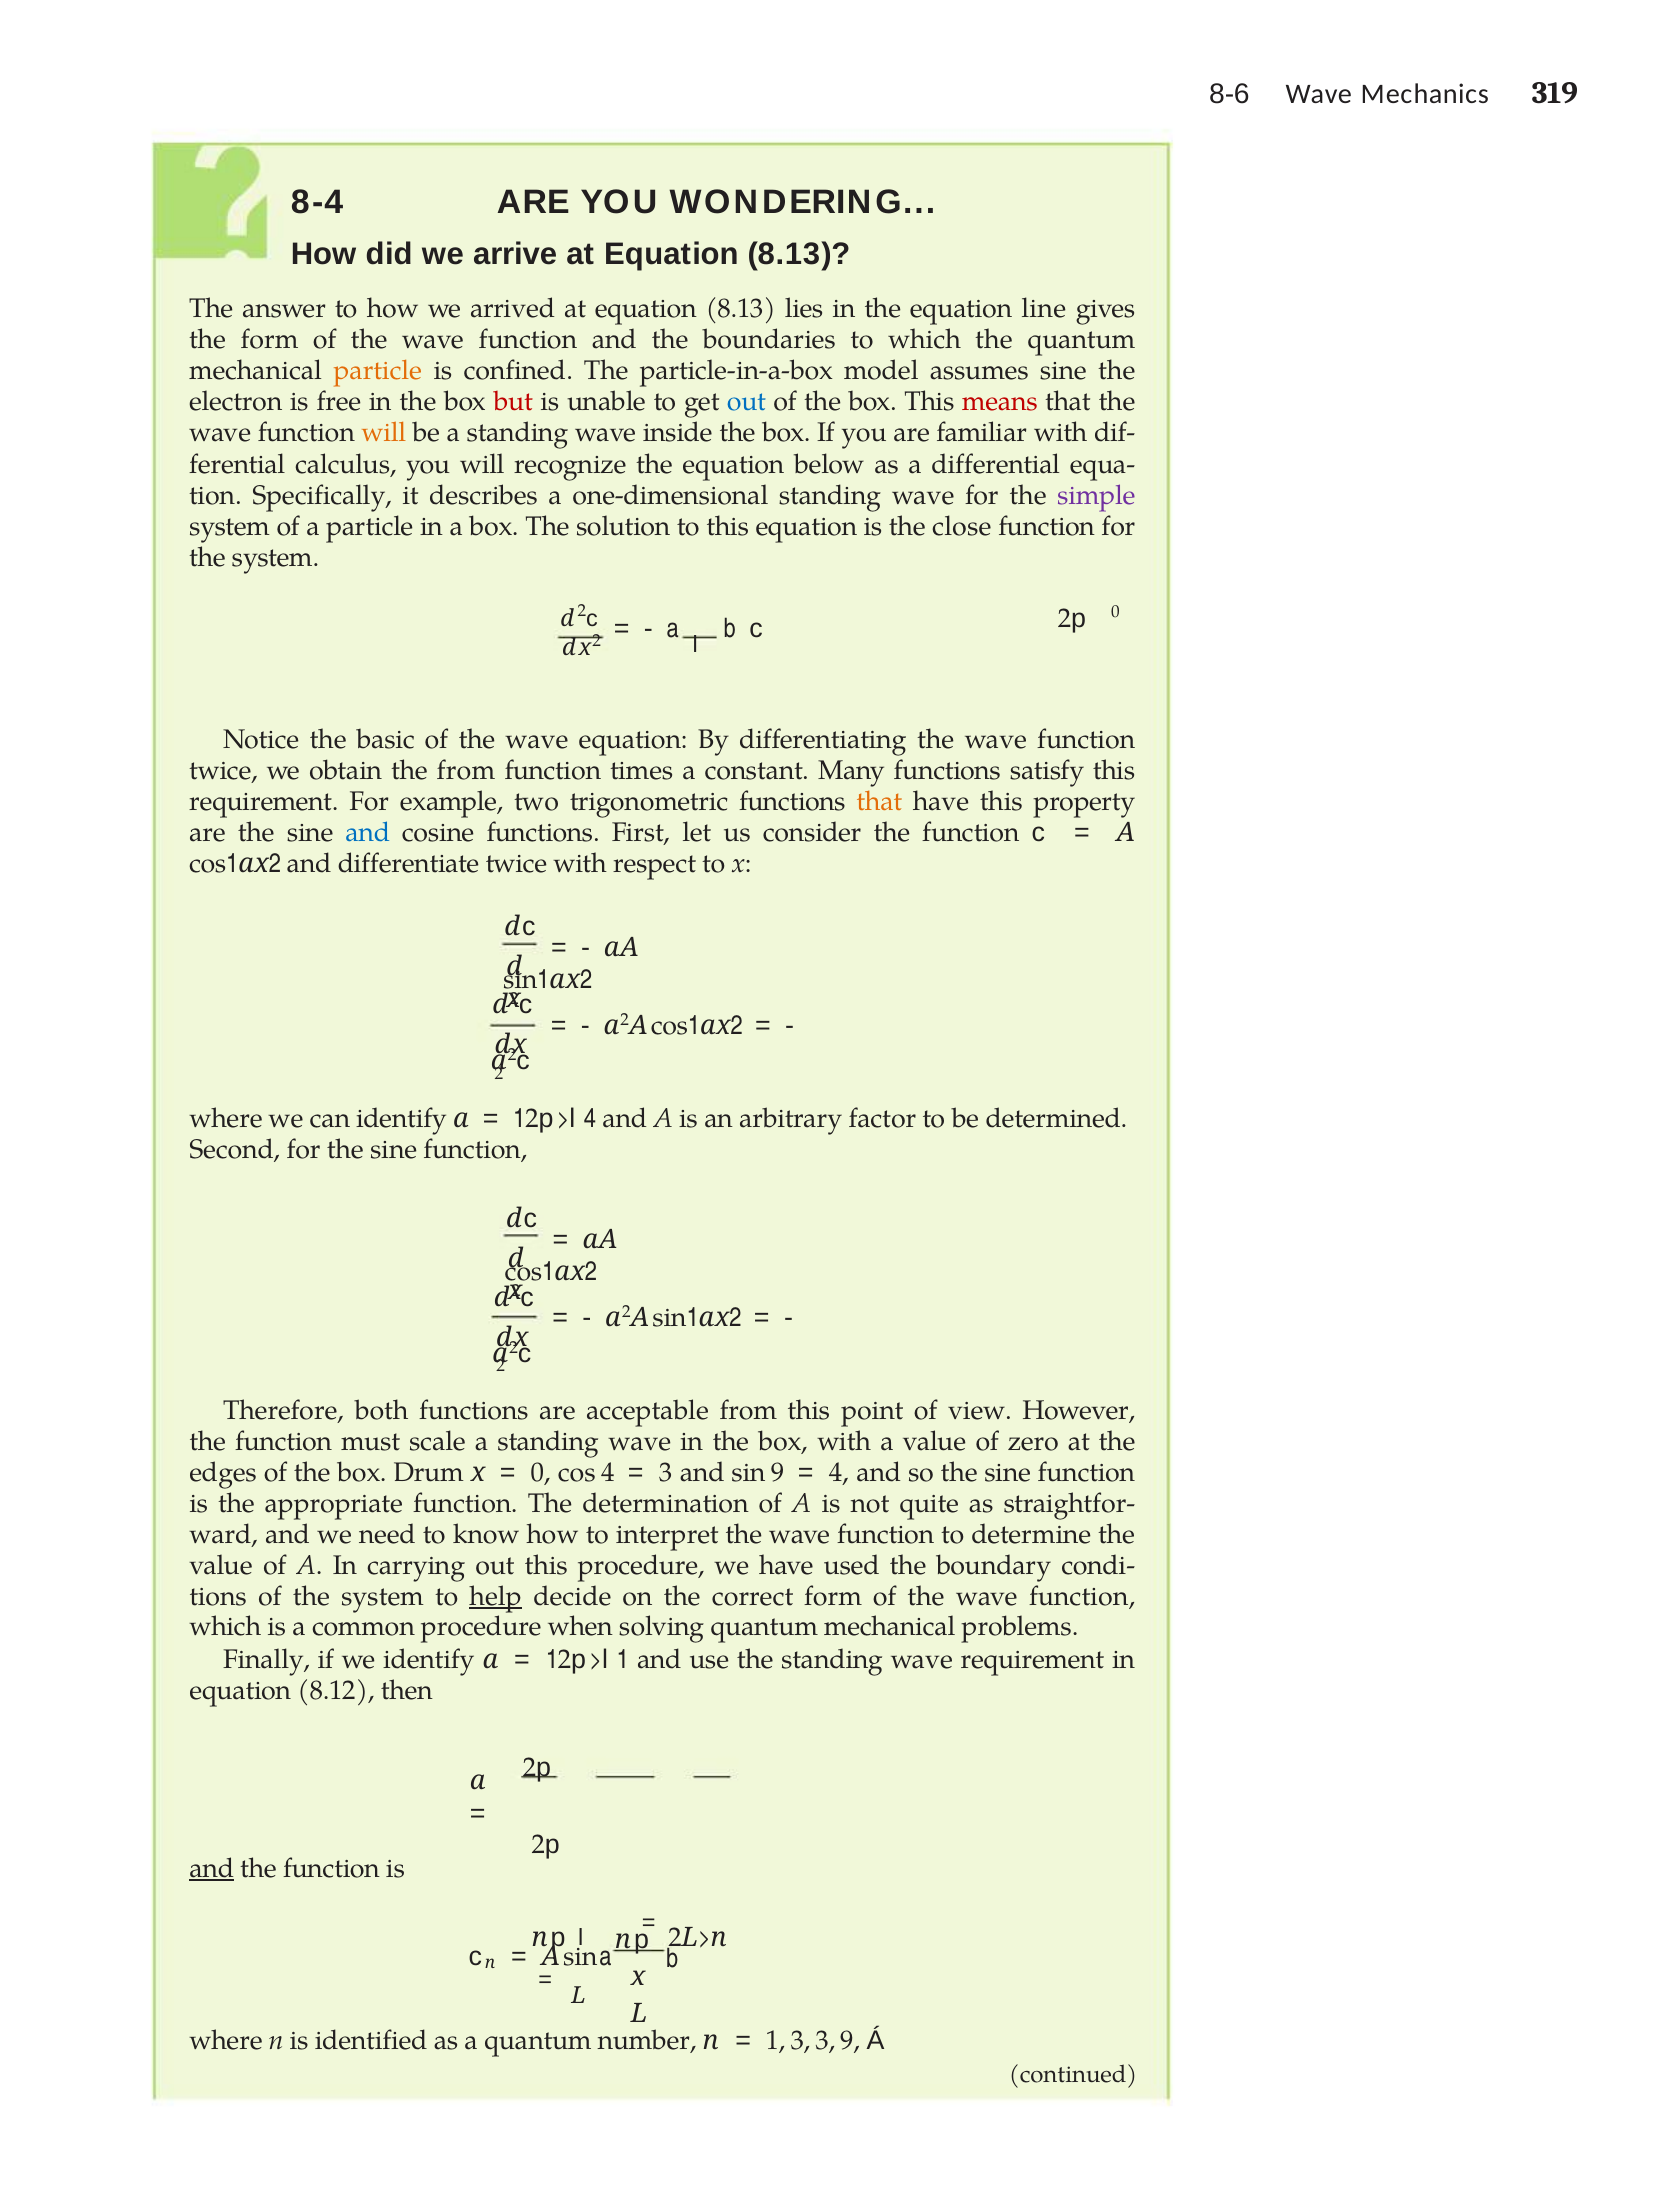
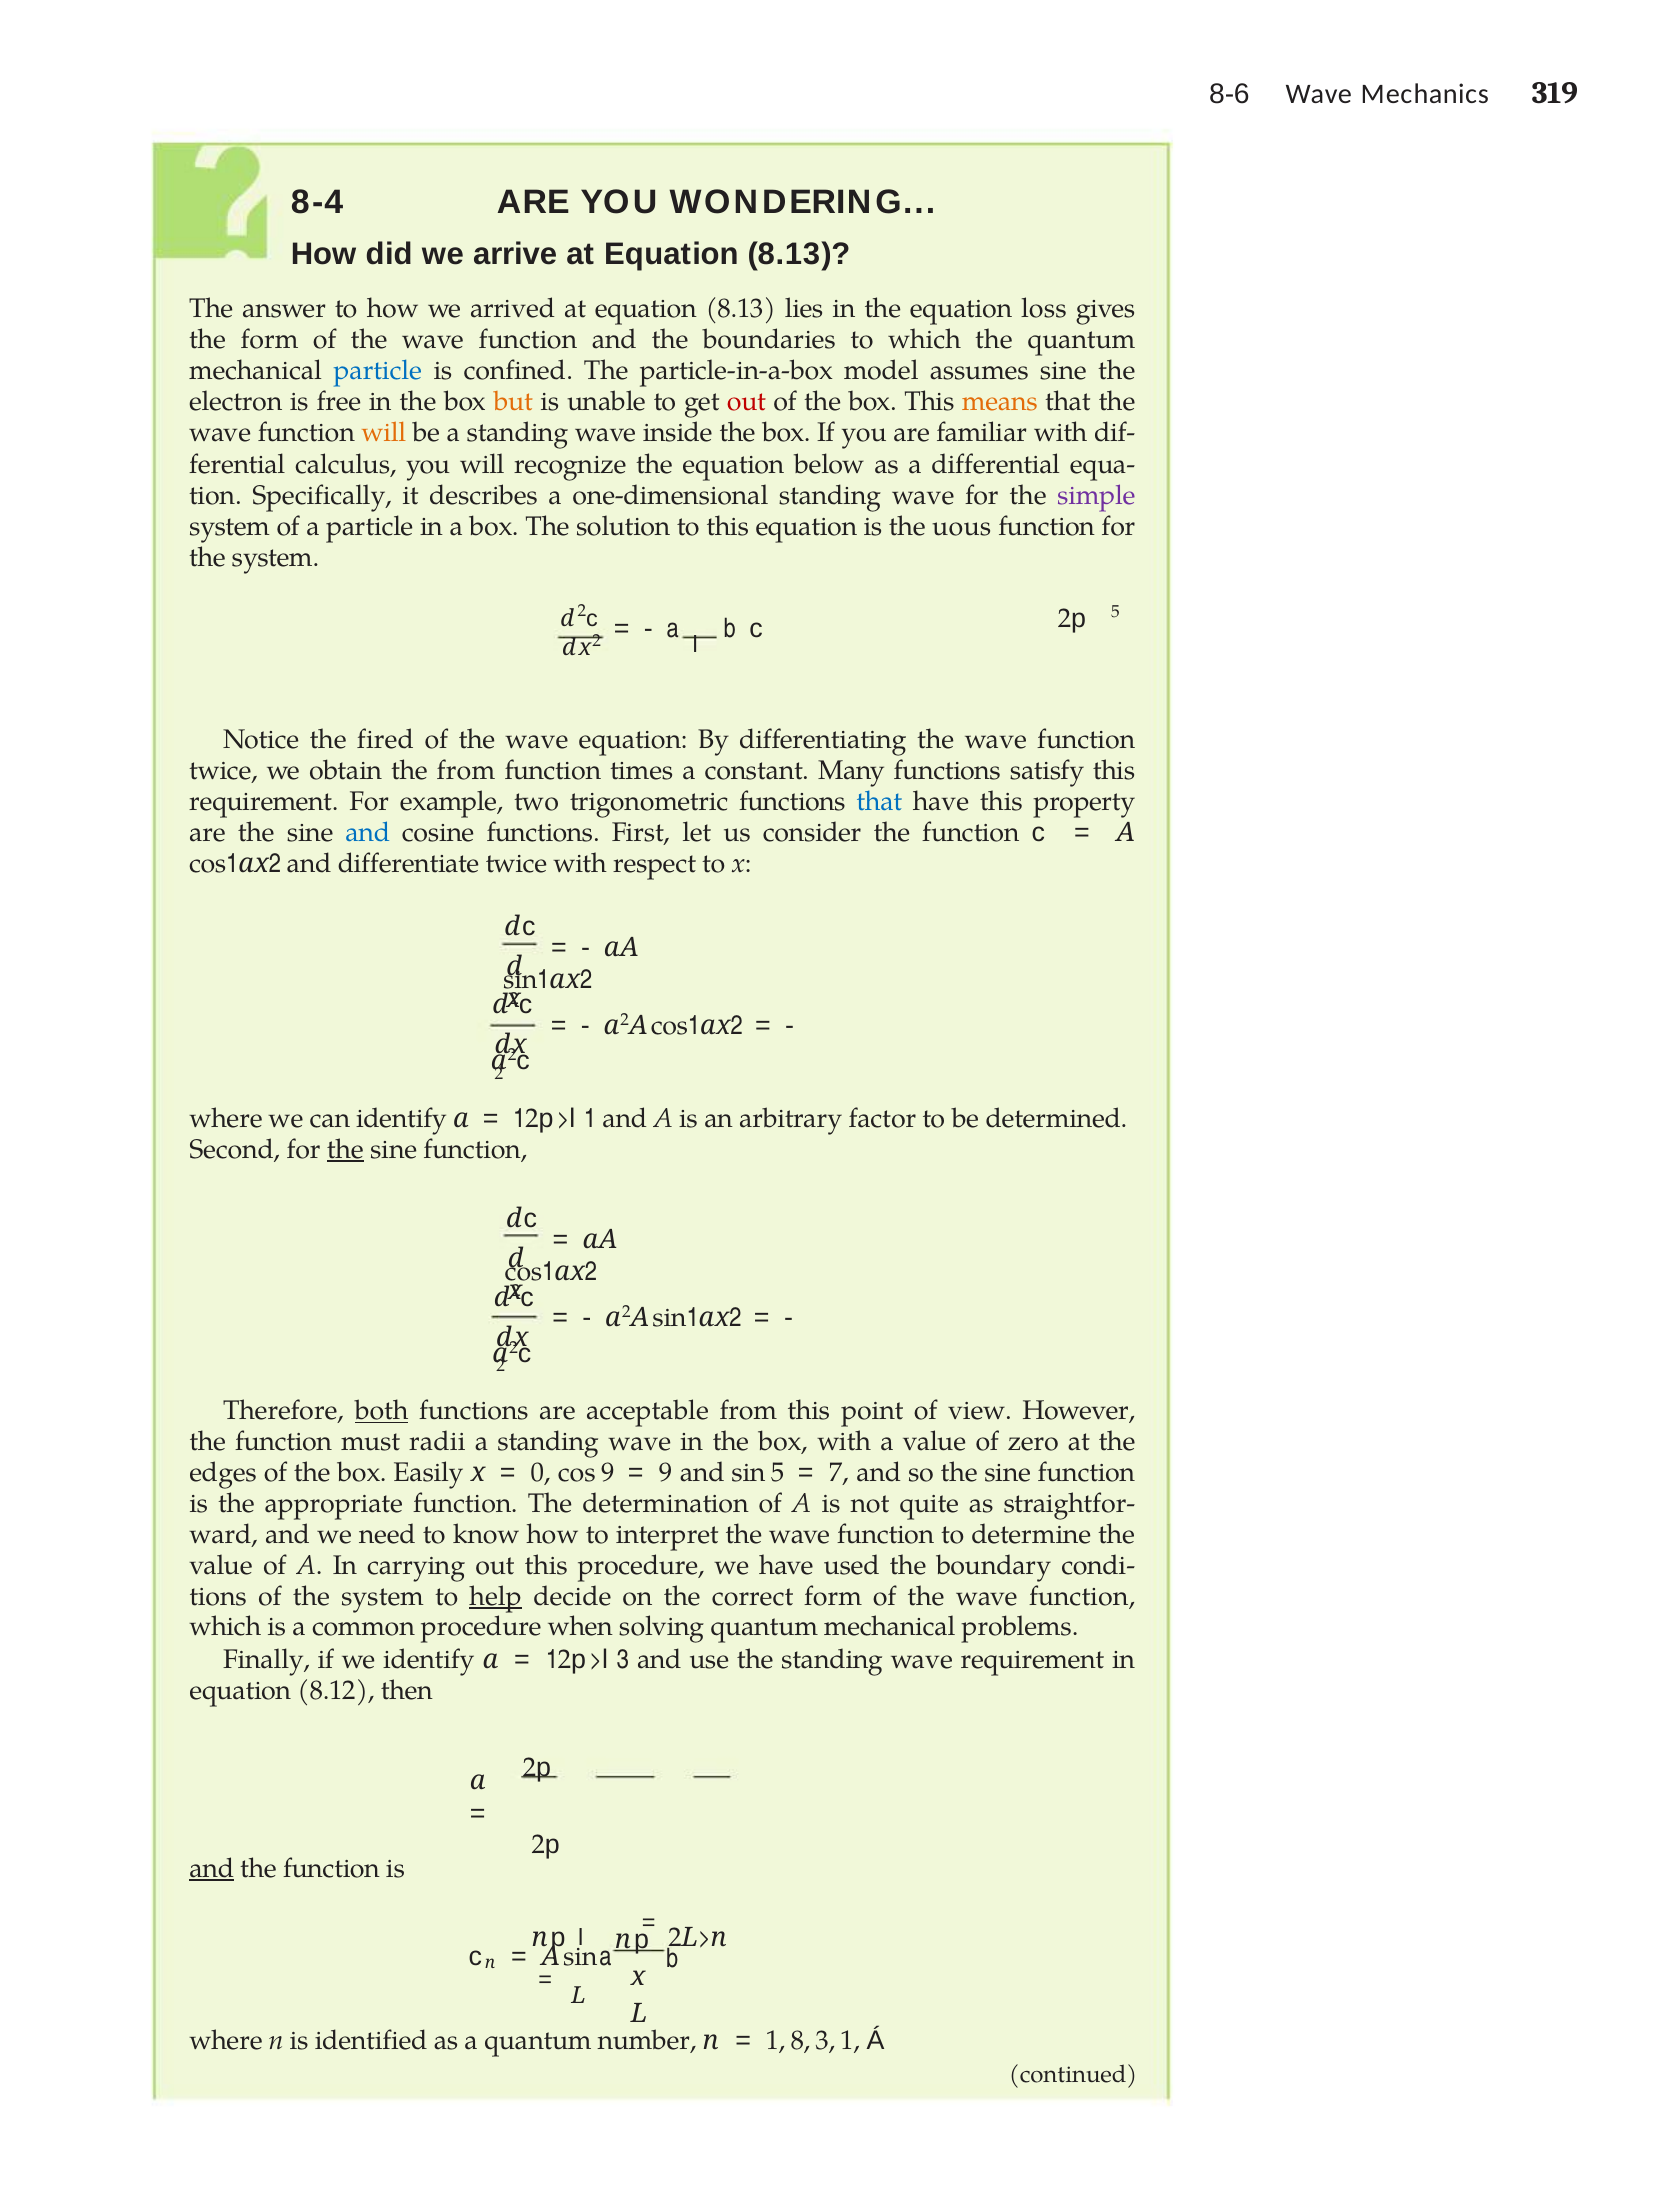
line: line -> loss (1044, 309)
particle colour: orange -> blue (378, 371)
but colour: red -> orange (513, 402)
out colour: blue -> red (746, 402)
means colour: red -> orange (1000, 402)
close: close -> uous (962, 526)
2p 0: 0 -> 5 (1115, 612)
basic: basic -> fired (385, 740)
that colour: orange -> blue (879, 802)
4: 4 -> 1 (590, 1118)
the underline: none -> present (345, 1149)
both underline: none -> present (382, 1411)
scale: scale -> radii (437, 1442)
Drum: Drum -> Easily (428, 1473)
cos 4: 4 -> 9 (608, 1473)
3: 3 -> 9 (666, 1473)
sin 9: 9 -> 5 (778, 1473)
4: 4 -> 7 (839, 1473)
1: 1 -> 3 (623, 1660)
1 3: 3 -> 8 (800, 2040)
3 9: 9 -> 1 (850, 2040)
